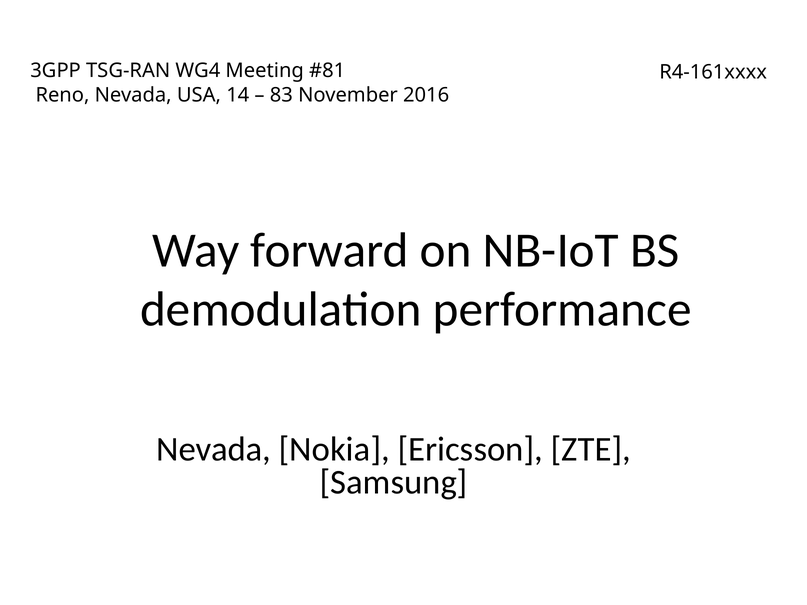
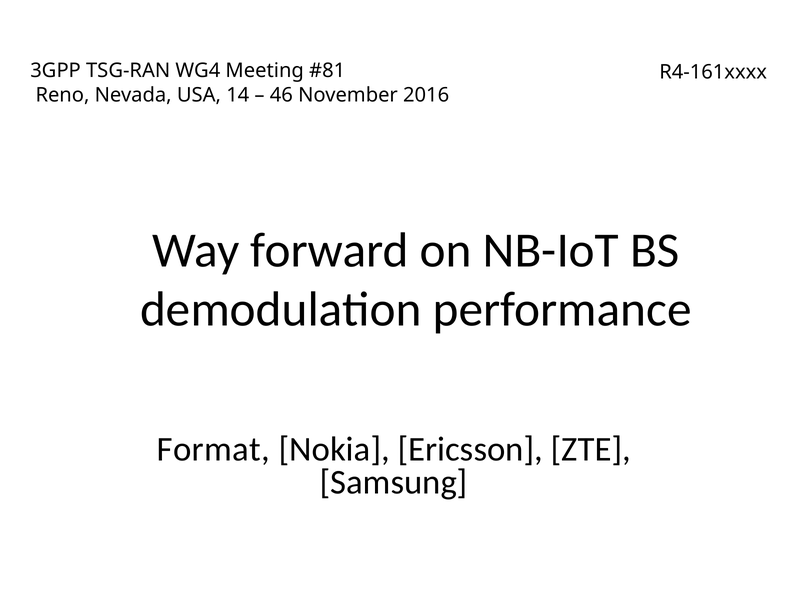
83: 83 -> 46 (281, 95)
Nevada: Nevada -> Format (214, 449)
